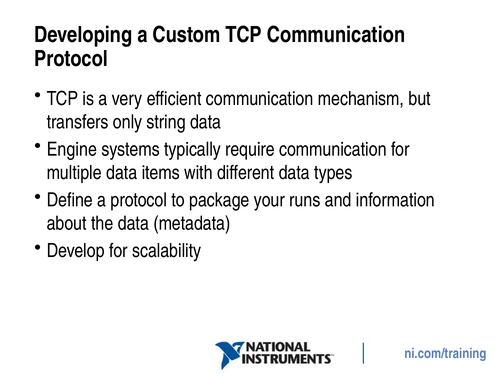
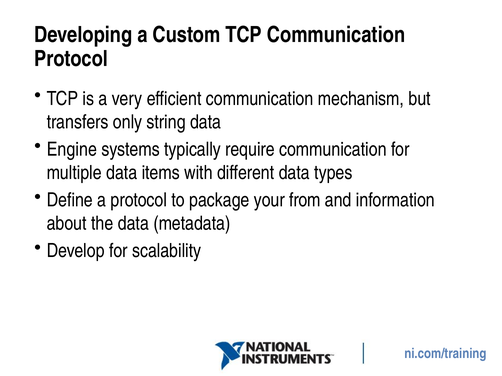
runs: runs -> from (305, 200)
